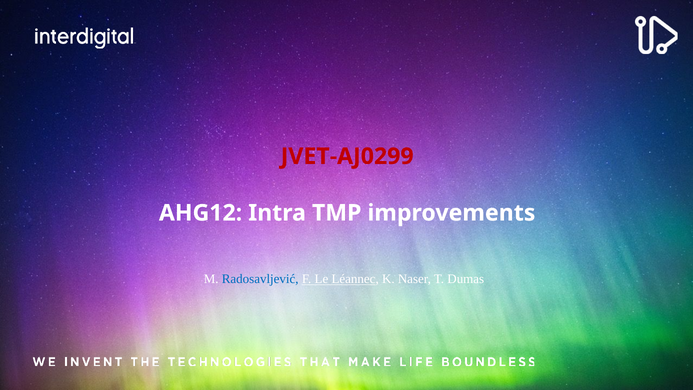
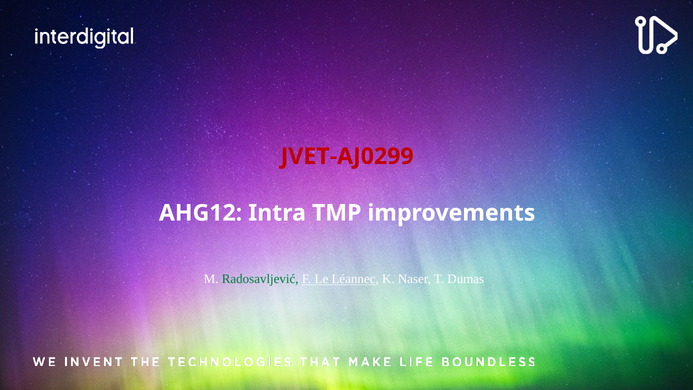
Radosavljević colour: blue -> green (260, 279)
